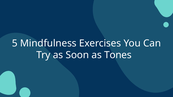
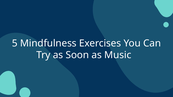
Tones: Tones -> Music (118, 55)
